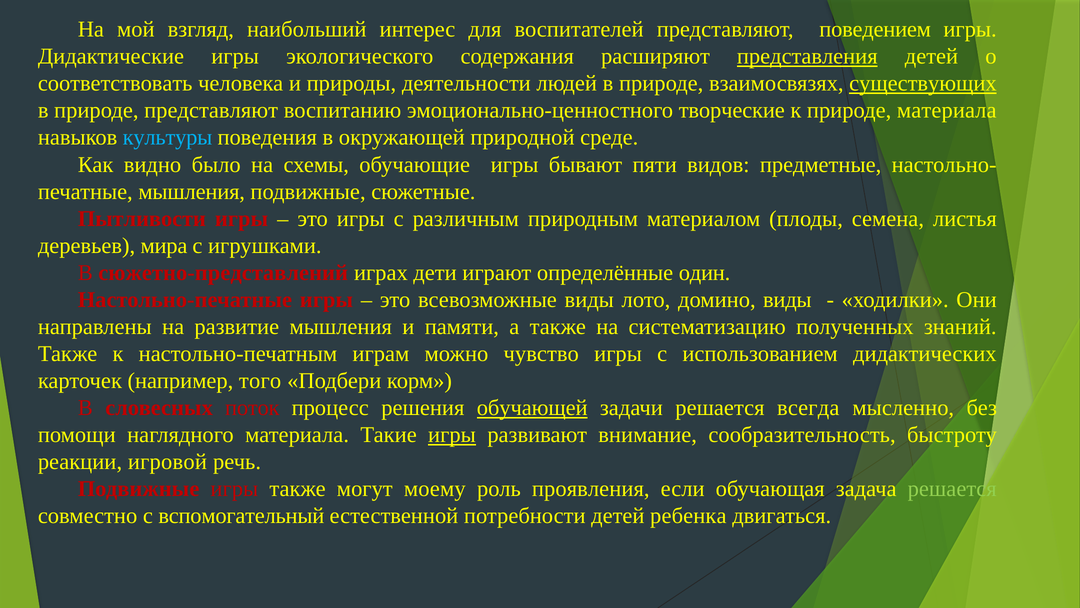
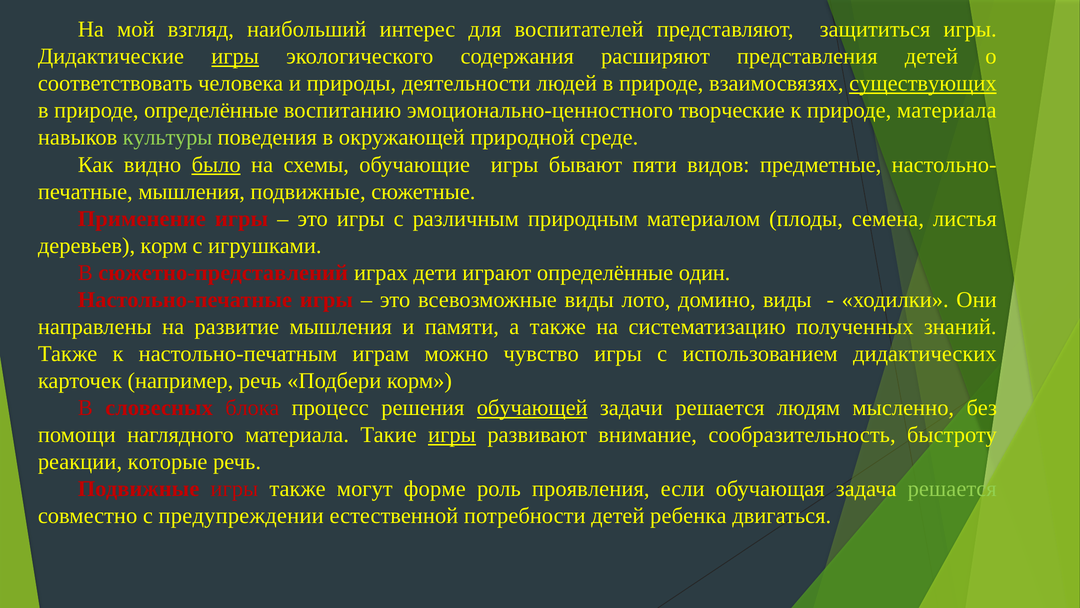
поведением: поведением -> защититься (875, 29)
игры underline: none -> present (235, 56)
представления underline: present -> none (807, 56)
природе представляют: представляют -> определённые (211, 110)
культуры colour: light blue -> light green (168, 137)
было underline: none -> present (216, 164)
Пытливости: Пытливости -> Применение (142, 218)
деревьев мира: мира -> корм (164, 245)
например того: того -> речь (260, 381)
поток: поток -> блока (252, 408)
всегда: всегда -> людям (808, 408)
игровой: игровой -> которые (168, 462)
моему: моему -> форме (435, 489)
вспомогательный: вспомогательный -> предупреждении (241, 516)
